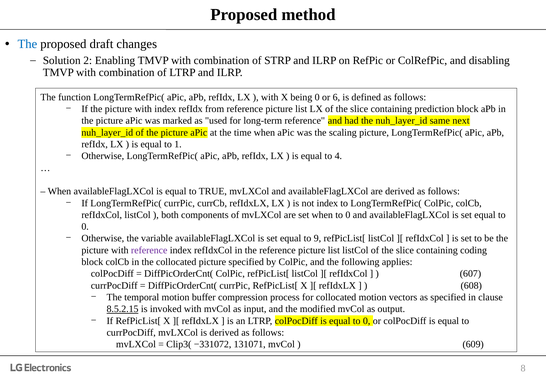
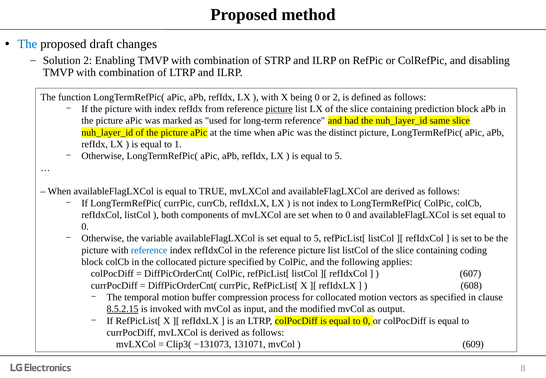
or 6: 6 -> 2 (336, 97)
picture underline: none -> present (279, 109)
same next: next -> slice (461, 121)
scaling: scaling -> distinct (343, 133)
is equal to 4: 4 -> 5 (338, 156)
set equal to 9: 9 -> 5 (317, 238)
reference colour: purple -> blue (149, 250)
−331072: −331072 -> −131073 (213, 344)
